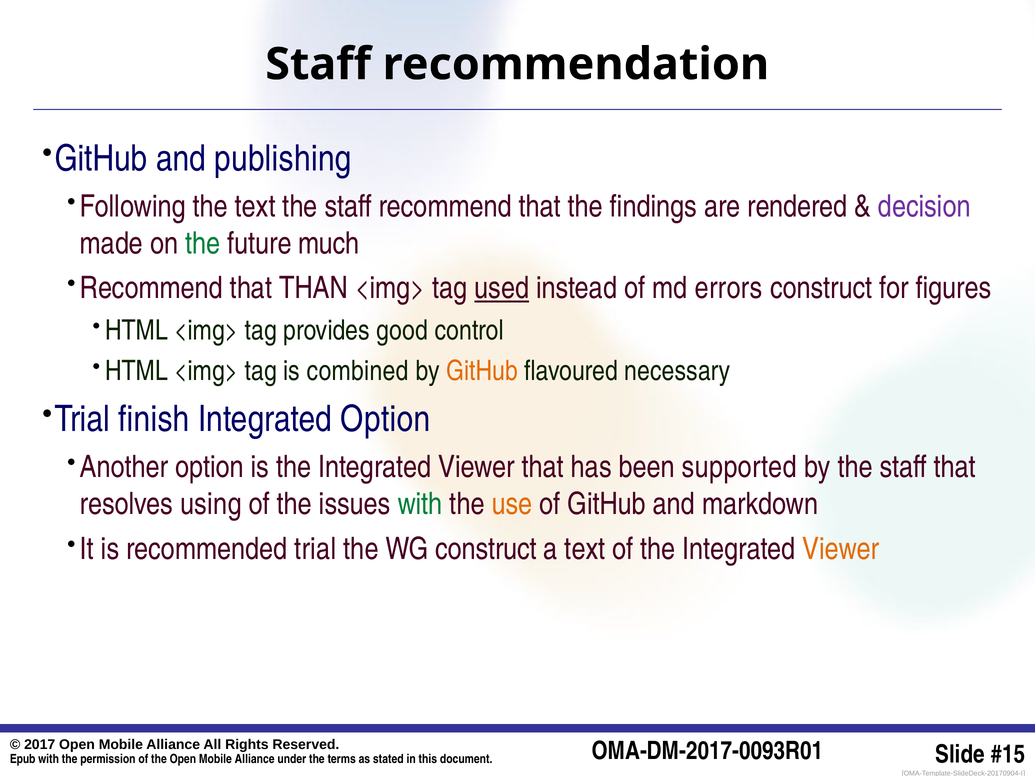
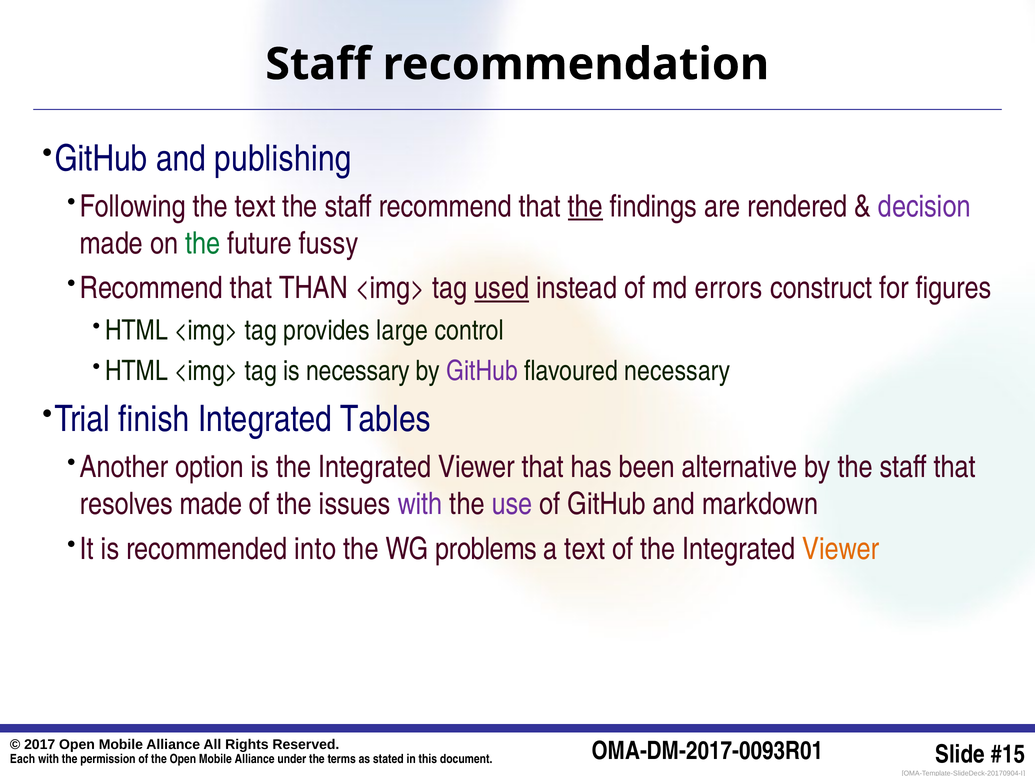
the underline: none -> present (585, 206)
much: much -> fussy (328, 243)
good: good -> large (402, 330)
is combined: combined -> necessary (358, 371)
GitHub colour: orange -> purple (482, 371)
Integrated Option: Option -> Tables (386, 420)
supported: supported -> alternative (740, 467)
resolves using: using -> made (211, 504)
with colour: green -> purple (420, 504)
use colour: orange -> purple (512, 504)
recommended trial: trial -> into (315, 549)
WG construct: construct -> problems (486, 549)
Epub: Epub -> Each (23, 760)
